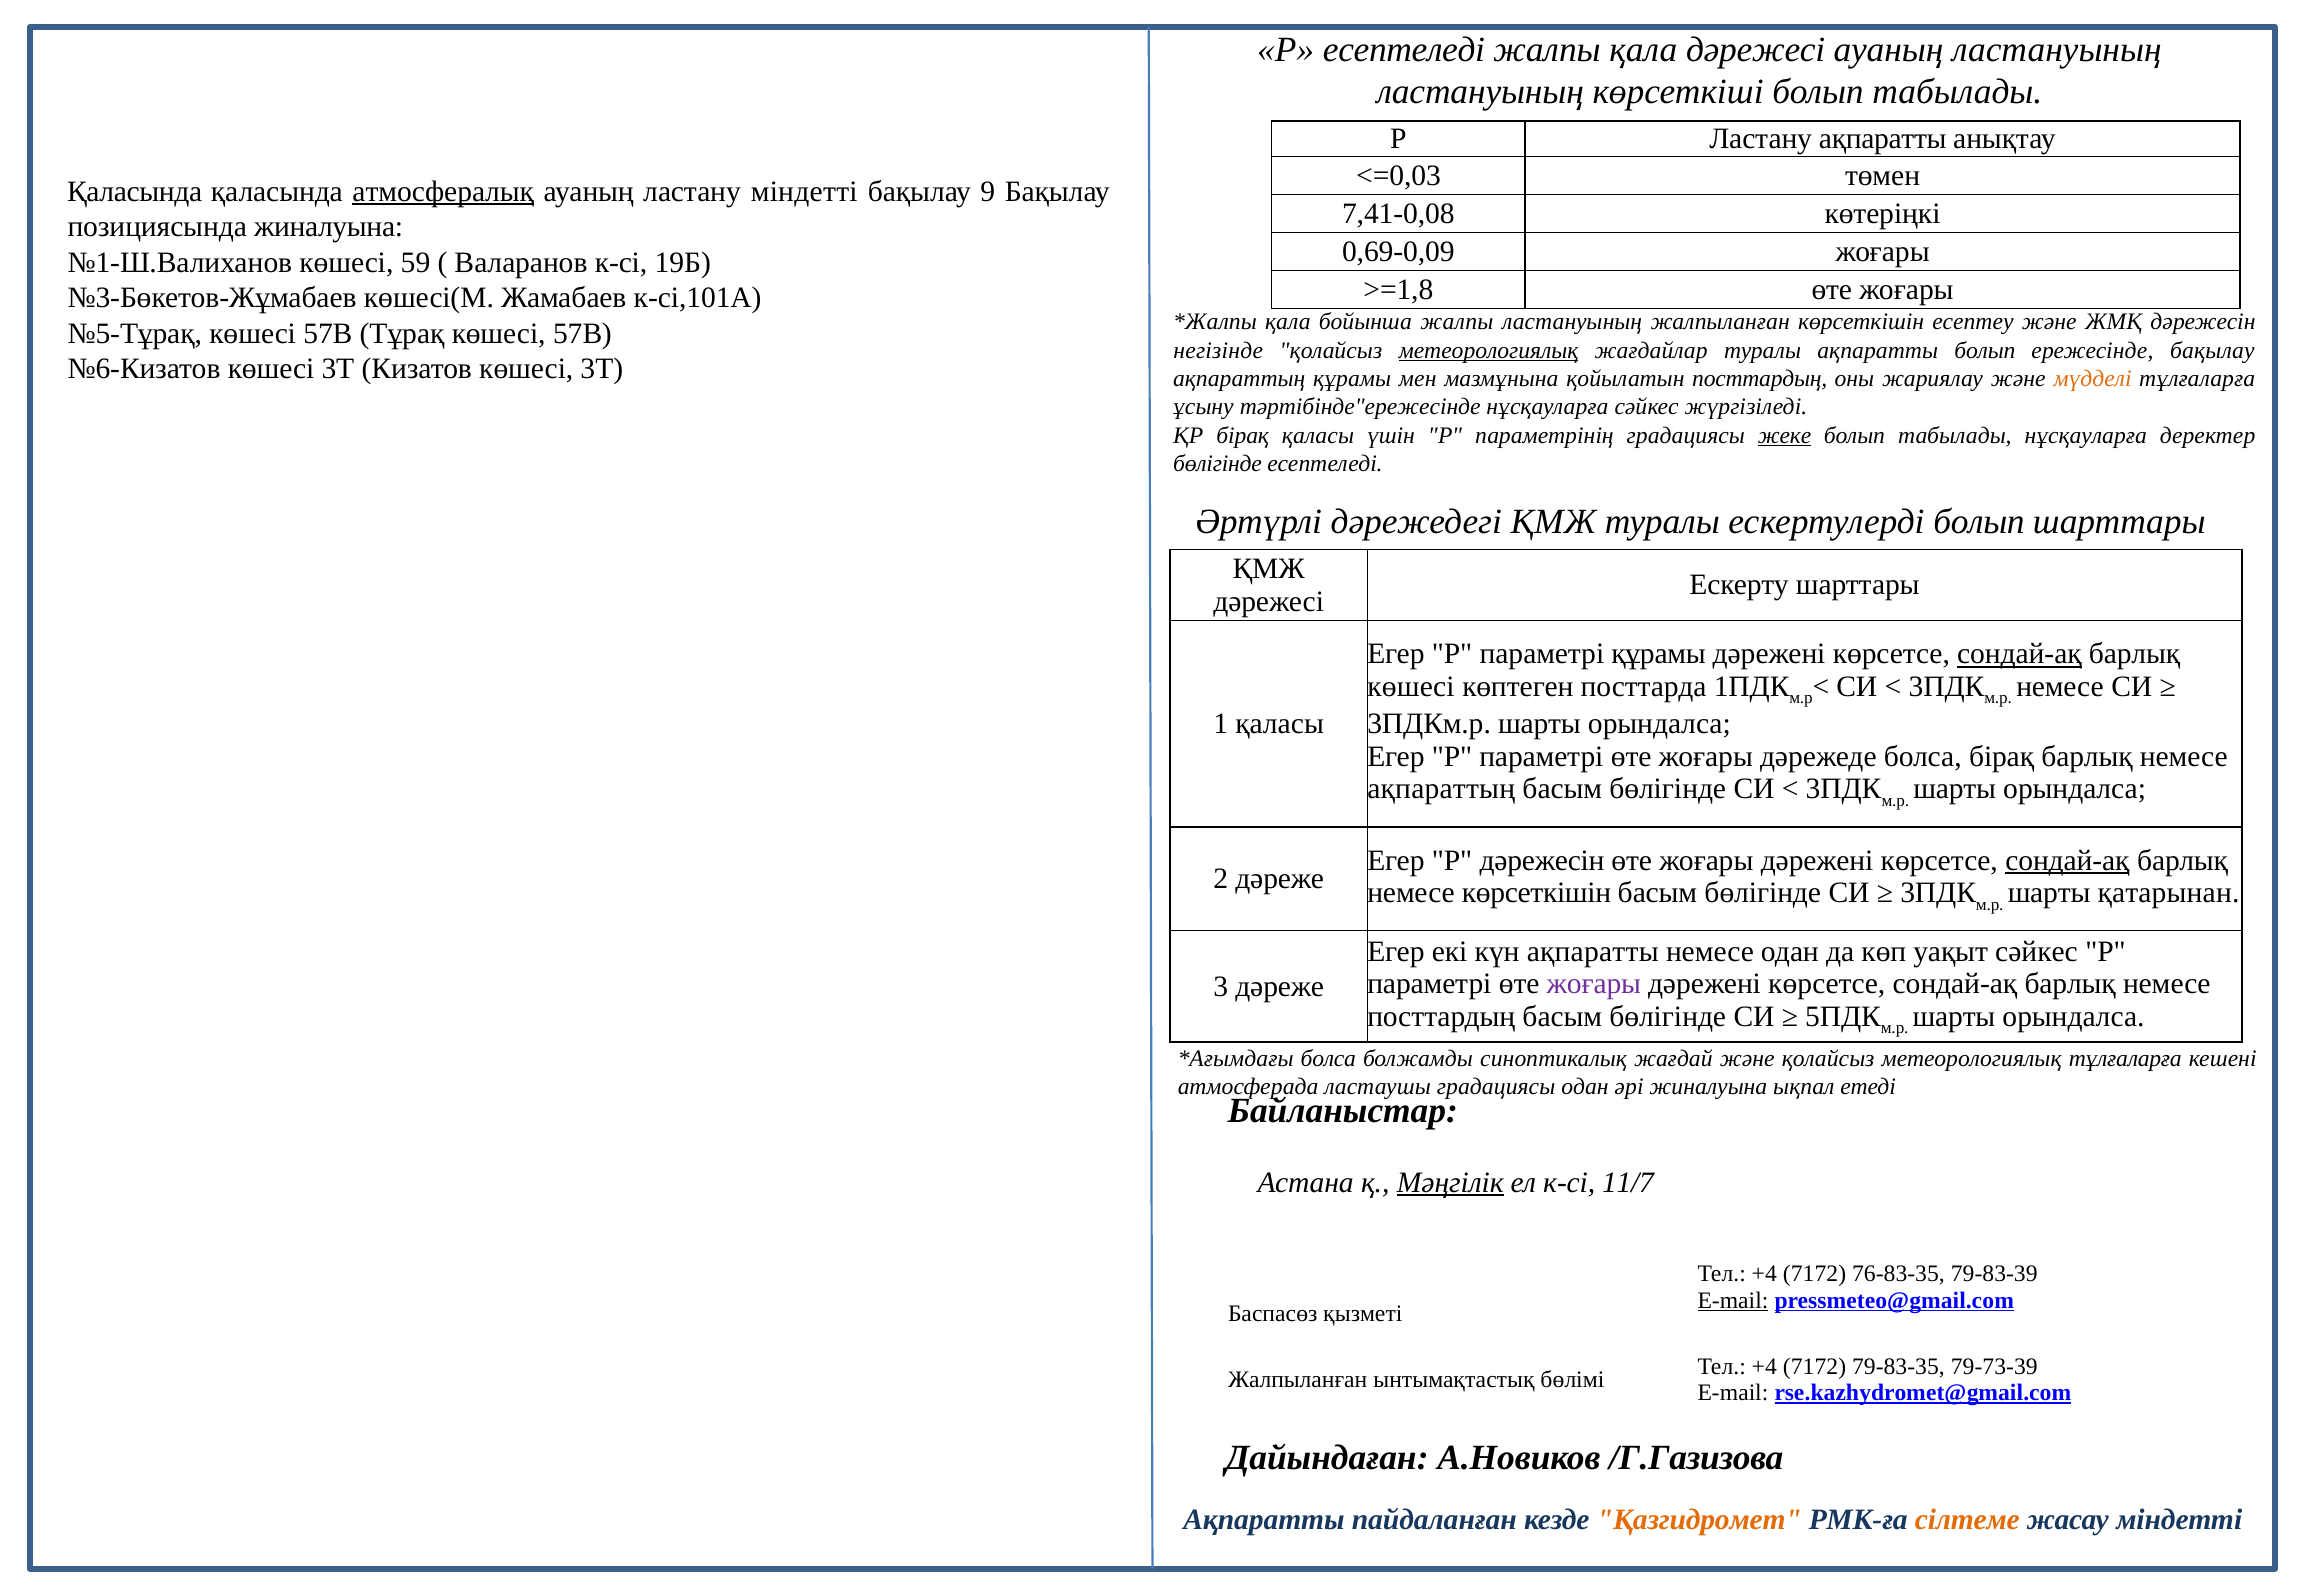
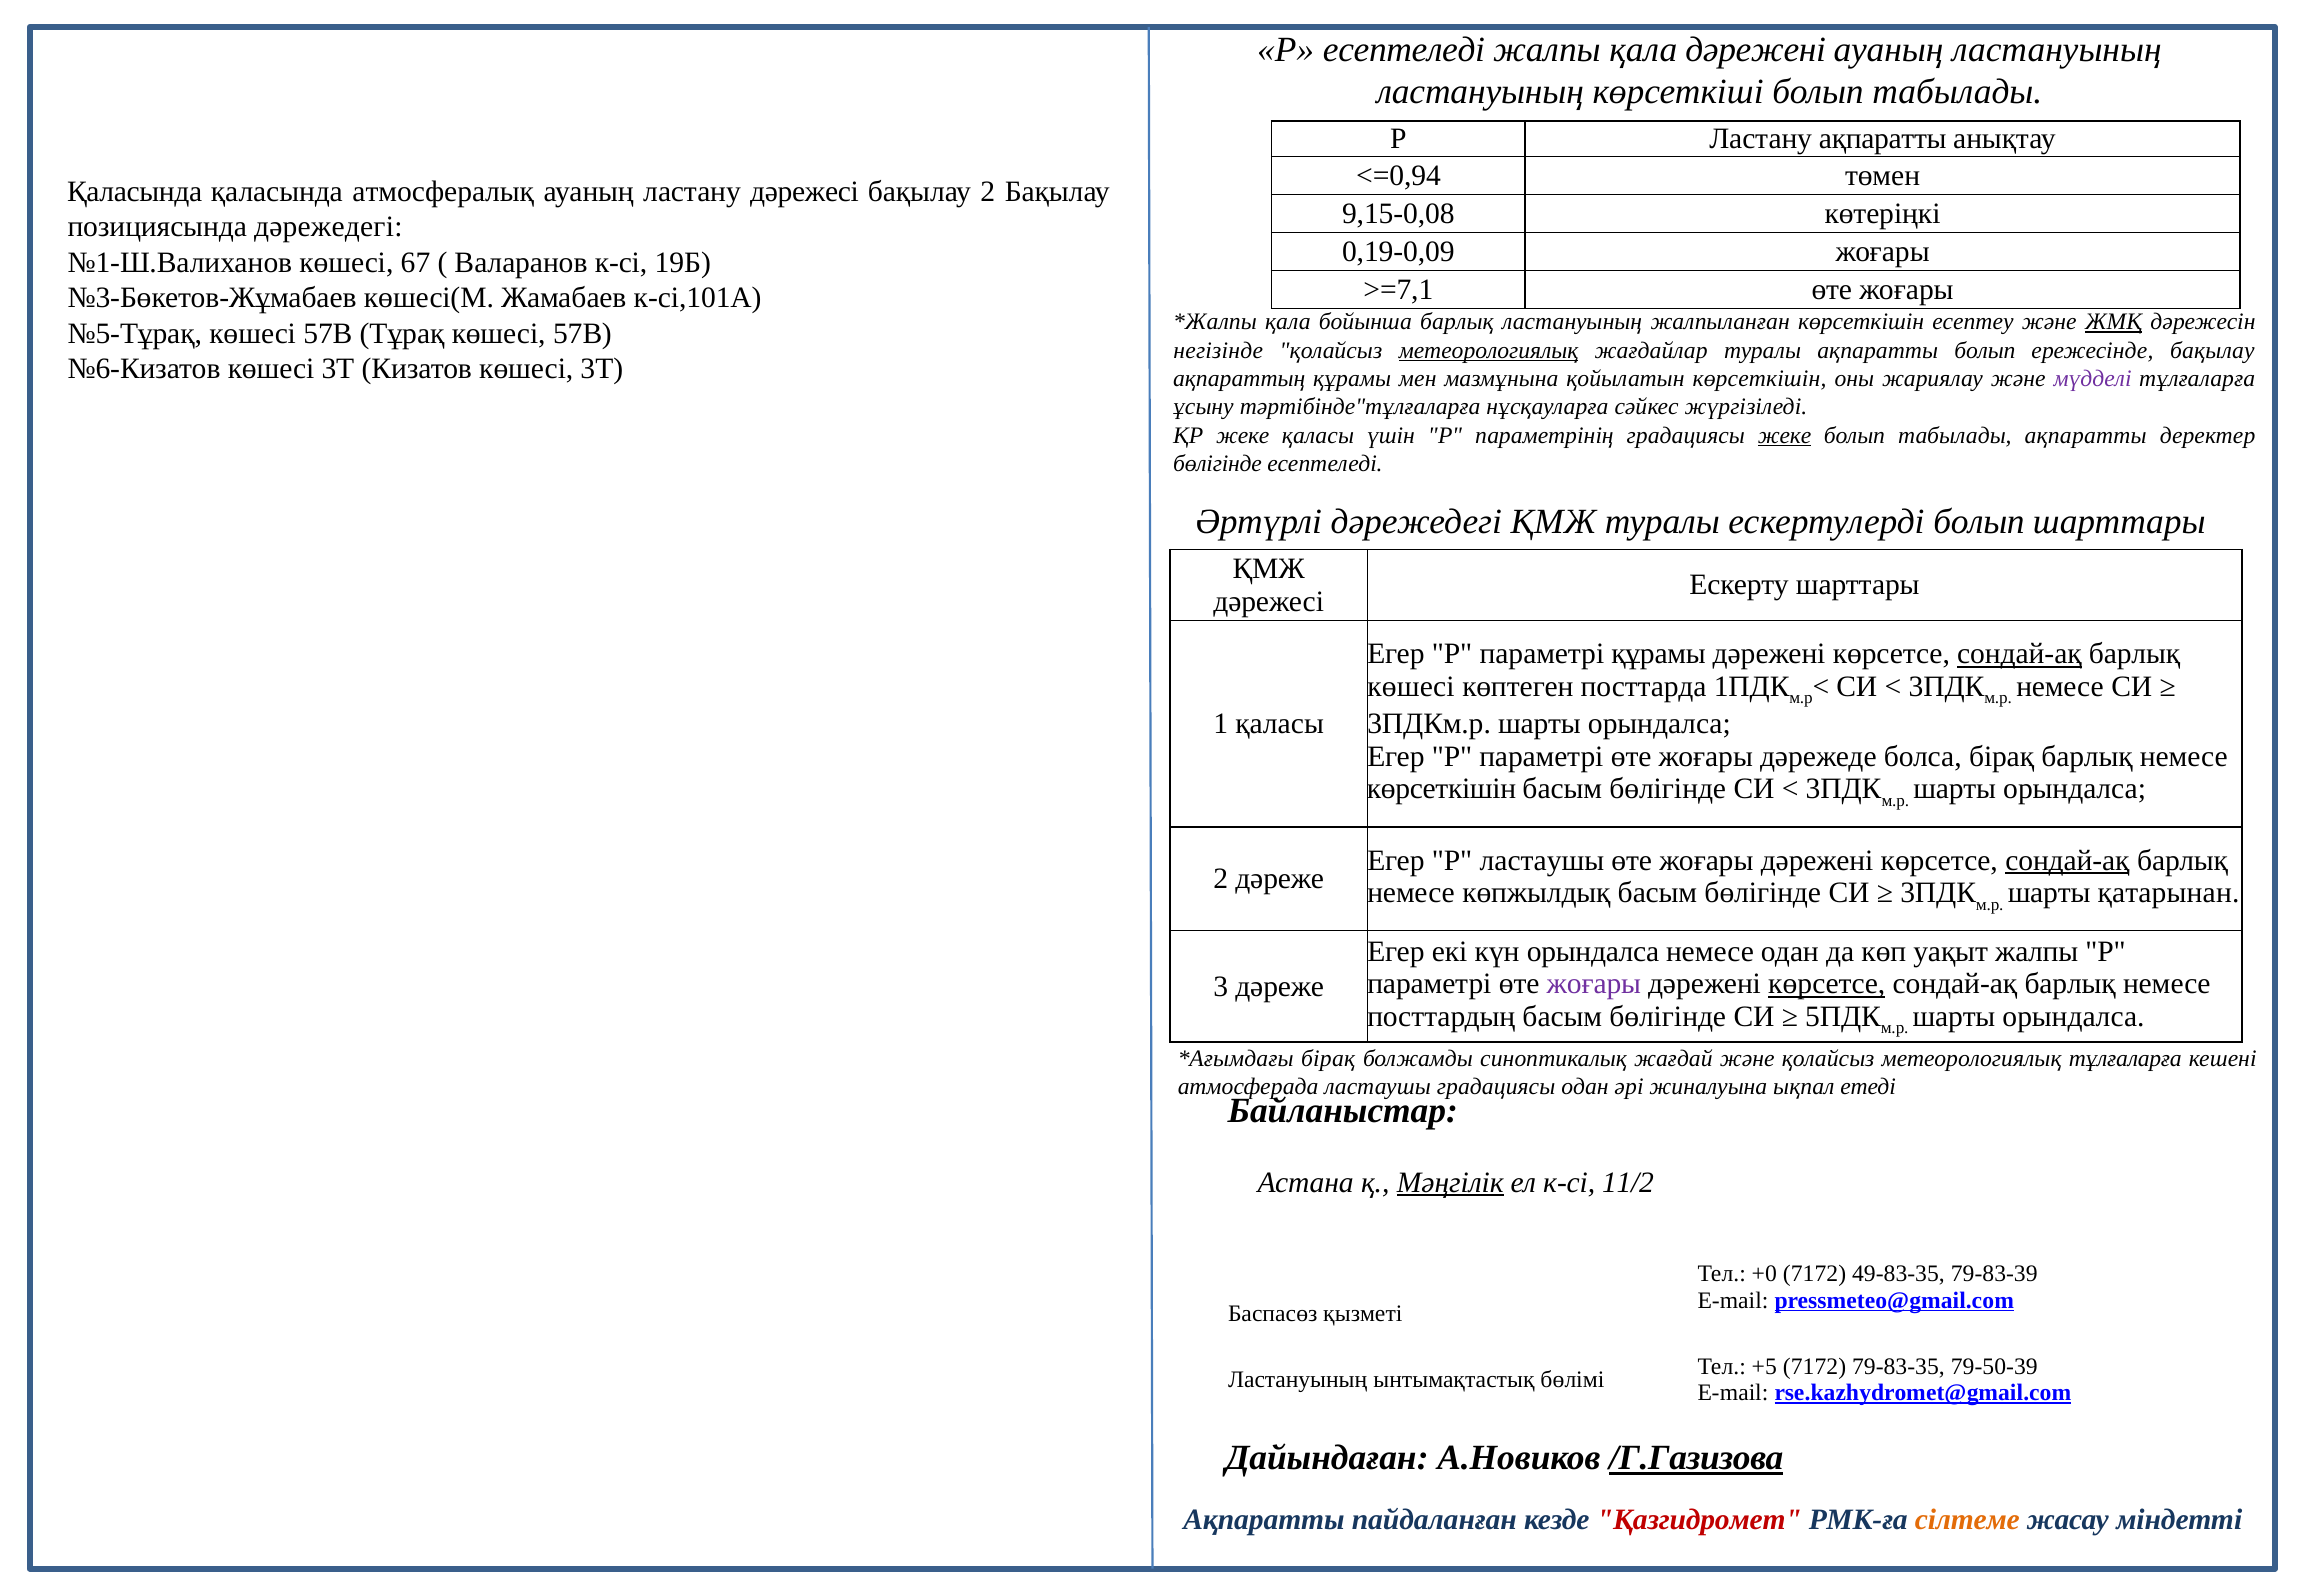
қала дәрежесі: дәрежесі -> дәрежені (1756, 50)
<=0,03: <=0,03 -> <=0,94 (1399, 175)
атмосфералық underline: present -> none (443, 191)
ластану міндетті: міндетті -> дәрежесі (805, 191)
бақылау 9: 9 -> 2 (988, 191)
7,41-0,08: 7,41-0,08 -> 9,15-0,08 (1398, 213)
позициясында жиналуына: жиналуына -> дәрежедегі (328, 227)
0,69-0,09: 0,69-0,09 -> 0,19-0,09 (1398, 251)
59: 59 -> 67 (416, 262)
>=1,8: >=1,8 -> >=7,1 (1398, 289)
бойынша жалпы: жалпы -> барлық (1457, 322)
ЖМҚ underline: none -> present (2114, 322)
қойылатын посттардың: посттардың -> көрсеткішін (1760, 379)
мүдделі colour: orange -> purple (2093, 379)
тәртібінде"ережесінде: тәртібінде"ережесінде -> тәртібінде"тұлғаларға (1360, 407)
ҚР бірақ: бірақ -> жеке (1243, 435)
табылады нұсқауларға: нұсқауларға -> ақпаратты (2086, 435)
ақпараттың: ақпараттың -> көрсеткішін (1441, 789)
Р дәрежесін: дәрежесін -> ластаушы (1542, 860)
немесе көрсеткішін: көрсеткішін -> көпжылдық (1536, 893)
күн ақпаратты: ақпаратты -> орындалса (1593, 951)
уақыт сәйкес: сәйкес -> жалпы (2037, 951)
көрсетсе underline: none -> present (1827, 984)
болса: болса -> бірақ (1328, 1058)
11/7: 11/7 -> 11/2 (1628, 1182)
+4: +4 -> +0 (1764, 1274)
76-83-35: 76-83-35 -> 49-83-35 (1898, 1274)
E-mail underline: present -> none (1733, 1300)
+4: +4 -> +5 (1764, 1366)
79-73-39: 79-73-39 -> 79-50-39 (1994, 1366)
Жалпыланған: Жалпыланған -> Ластануының (1298, 1379)
/Г.Газизова underline: none -> present (1696, 1458)
Қазгидромет colour: orange -> red (1699, 1520)
